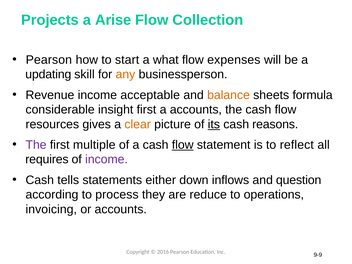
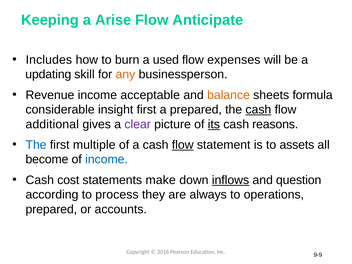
Projects: Projects -> Keeping (50, 20)
Collection: Collection -> Anticipate (208, 20)
Pearson: Pearson -> Includes (49, 60)
start: start -> burn (127, 60)
what: what -> used (166, 60)
a accounts: accounts -> prepared (196, 110)
cash underline: none -> present (258, 110)
resources: resources -> additional (52, 124)
clear colour: orange -> purple (138, 124)
The colour: purple -> blue (36, 145)
reflect: reflect -> assets (297, 145)
requires: requires -> become (47, 159)
income colour: purple -> blue (106, 159)
tells: tells -> cost (68, 180)
either: either -> make (161, 180)
inflows underline: none -> present (231, 180)
reduce: reduce -> always (208, 195)
invoicing: invoicing -> prepared (51, 209)
